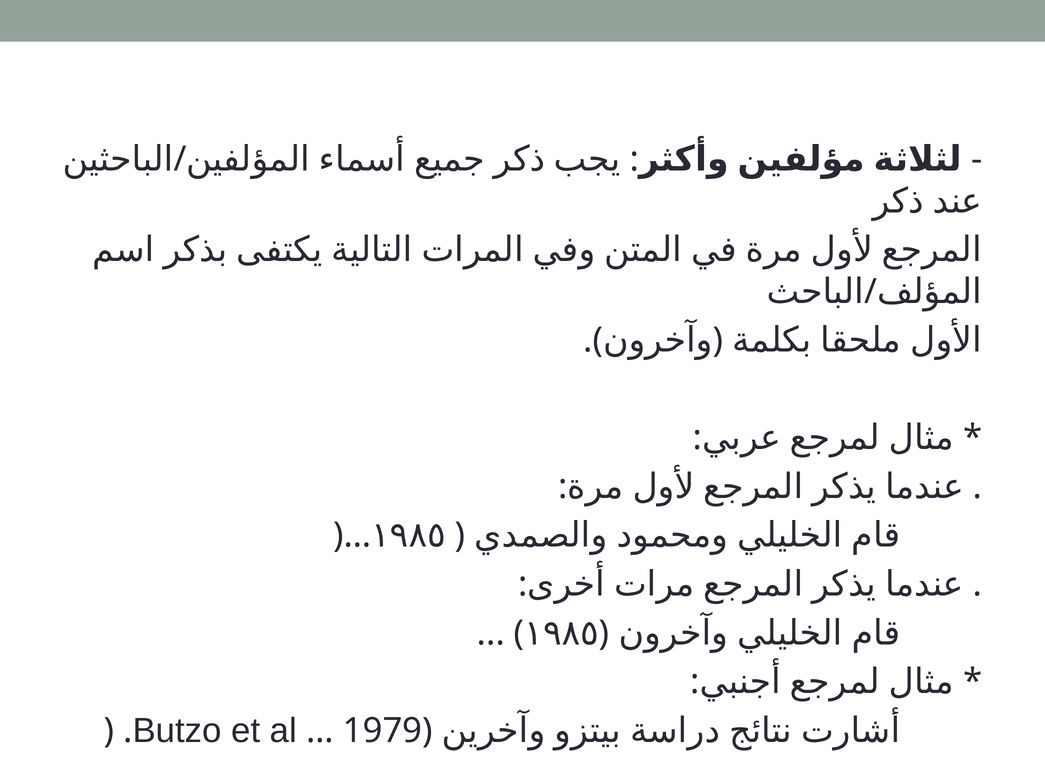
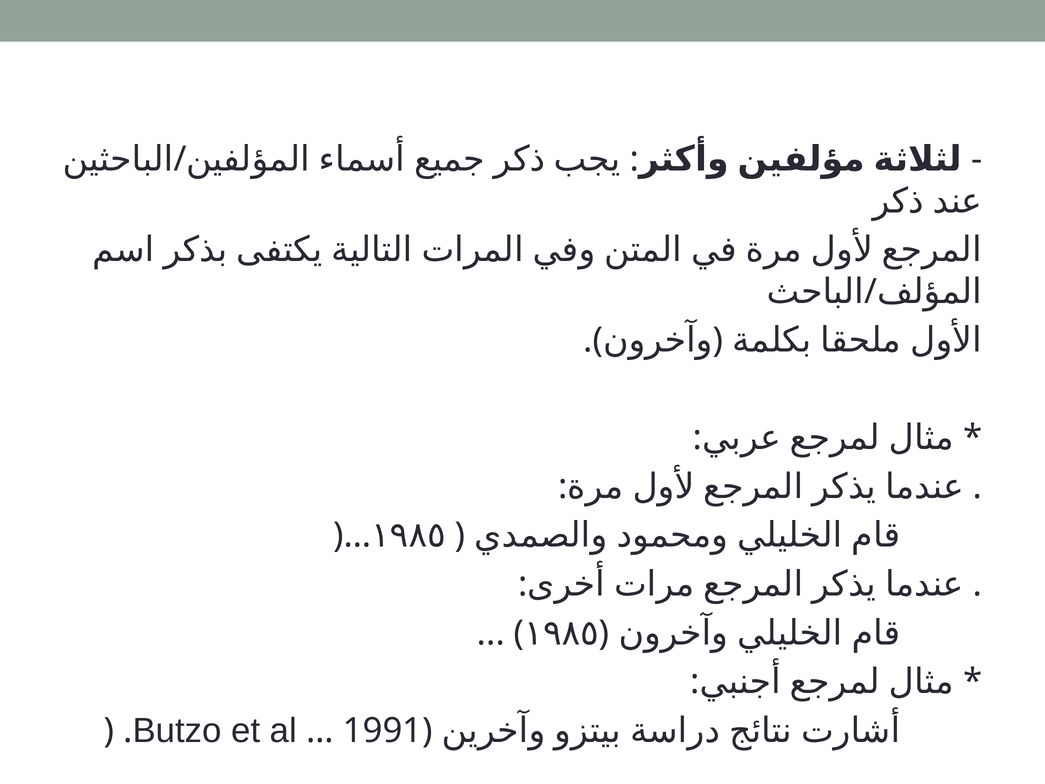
1979: 1979 -> 1991 (383, 730)
